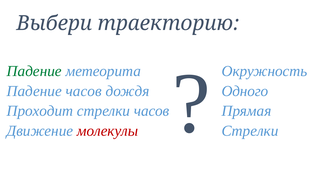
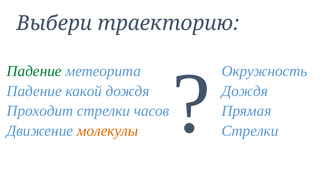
Падение часов: часов -> какой (84, 91)
Одного: Одного -> Дождя (245, 91)
молекулы colour: red -> orange (108, 131)
